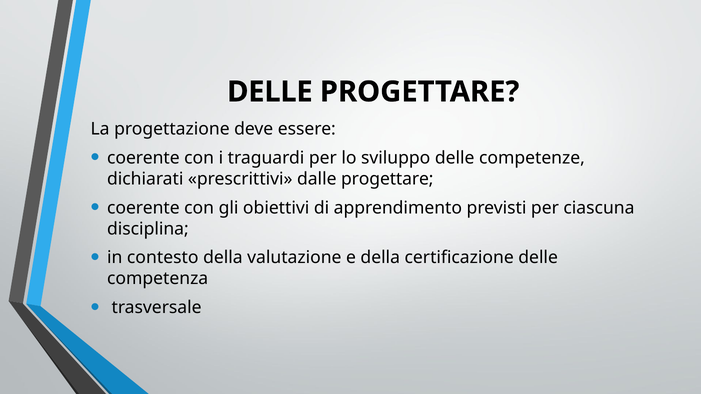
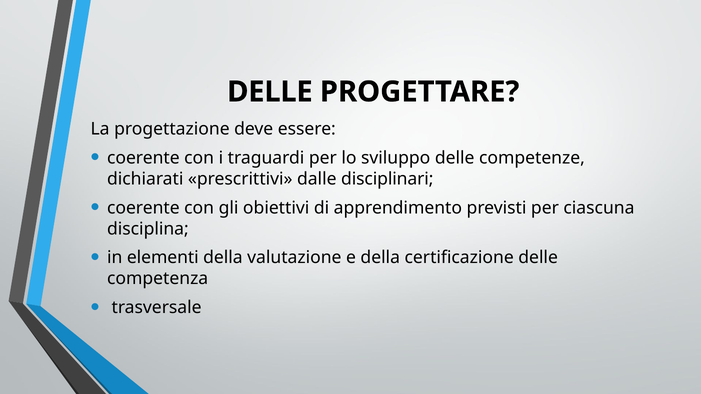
dalle progettare: progettare -> disciplinari (387, 179)
contesto: contesto -> elementi (163, 258)
